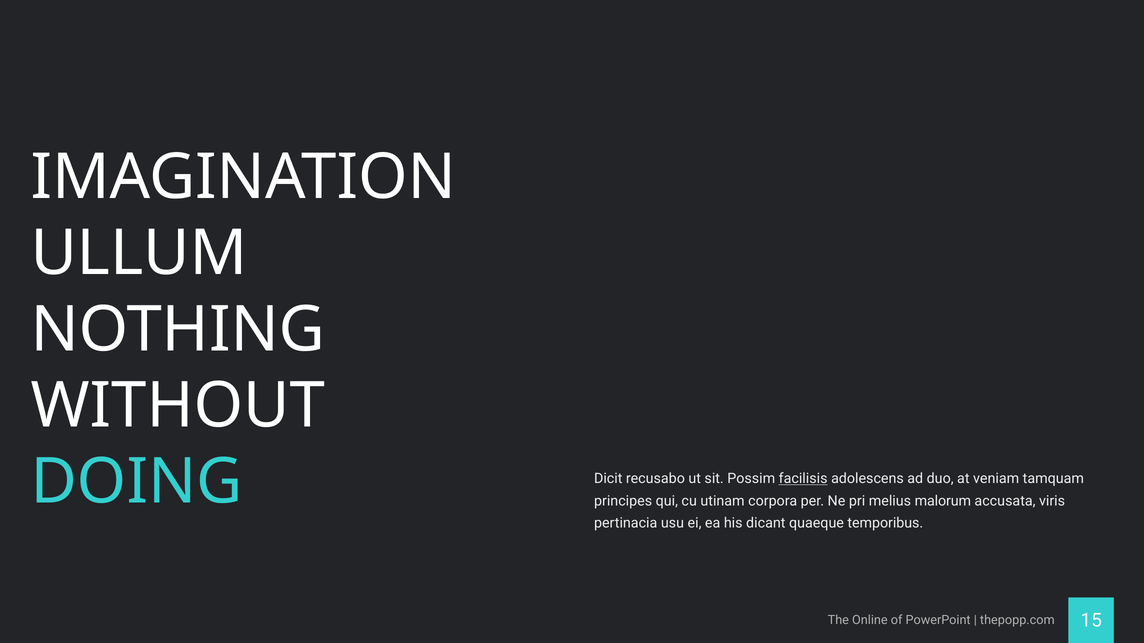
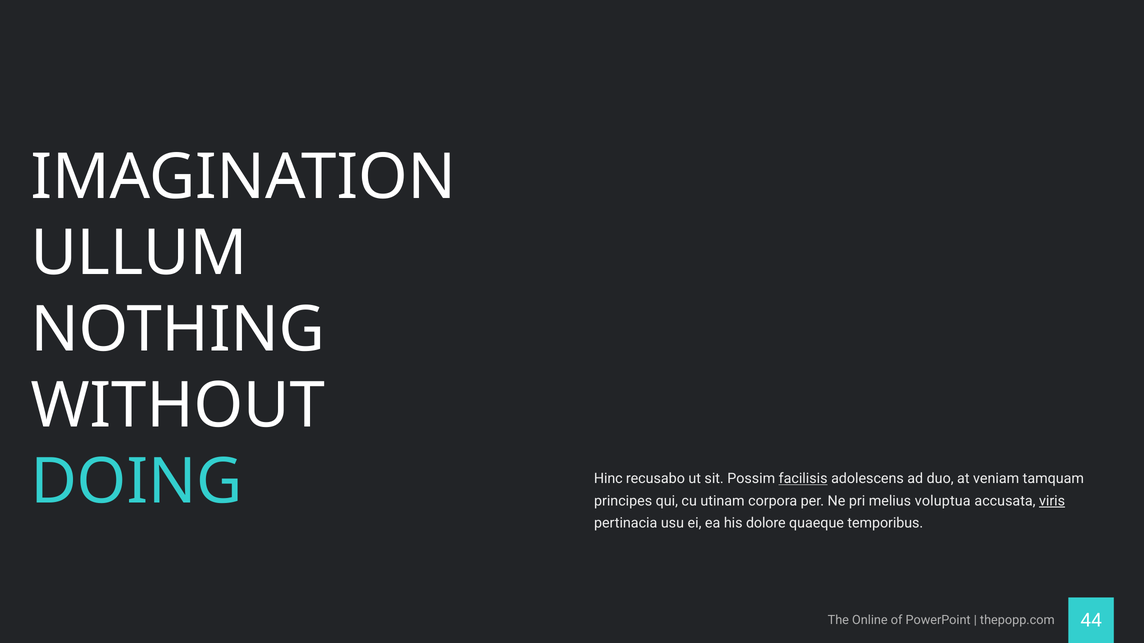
Dicit: Dicit -> Hinc (608, 479)
malorum: malorum -> voluptua (943, 501)
viris underline: none -> present (1052, 501)
dicant: dicant -> dolore (766, 524)
15: 15 -> 44 (1091, 621)
